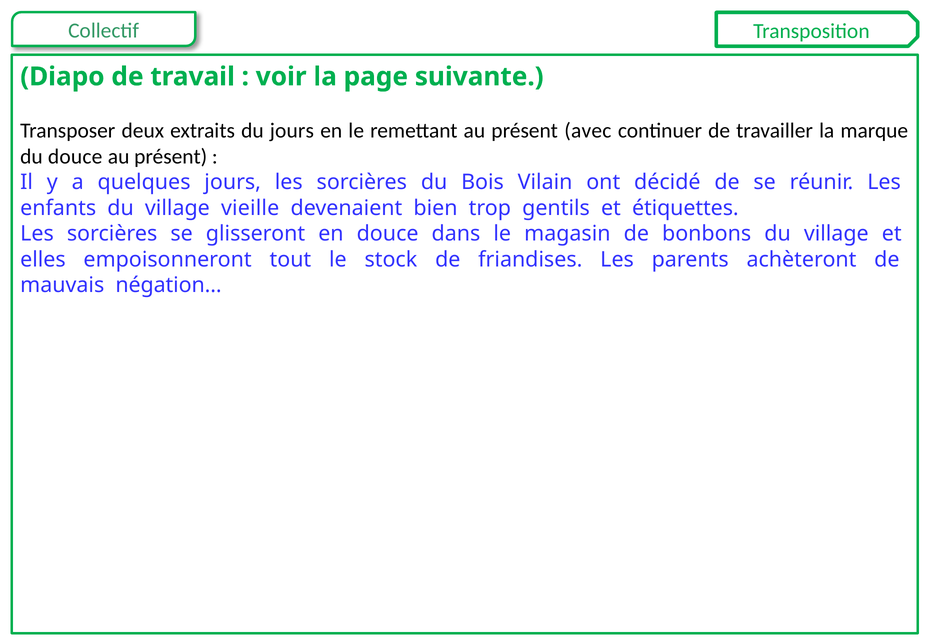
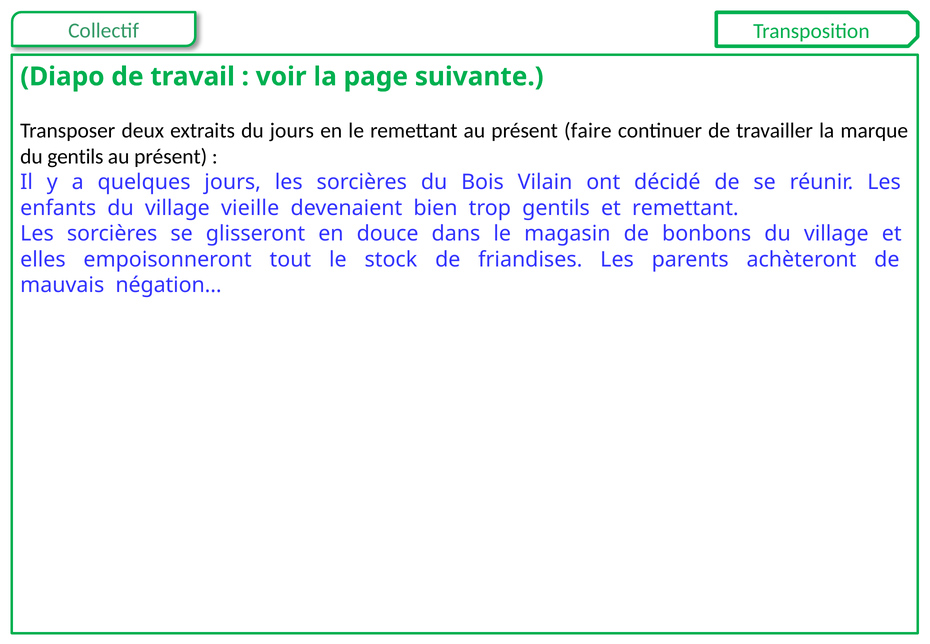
avec: avec -> faire (588, 131)
du douce: douce -> gentils (75, 157)
et étiquettes: étiquettes -> remettant (685, 208)
